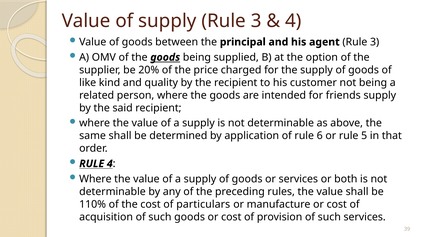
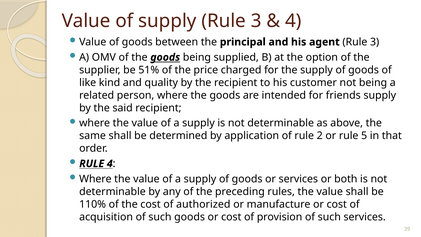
20%: 20% -> 51% (149, 70)
6: 6 -> 2 (320, 136)
particulars: particulars -> authorized (203, 204)
